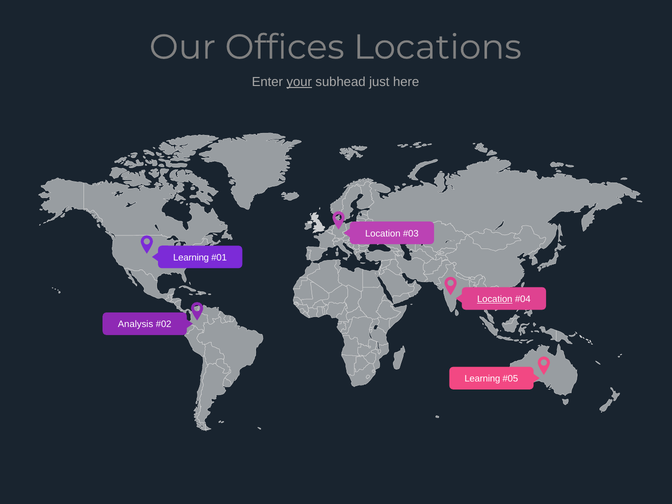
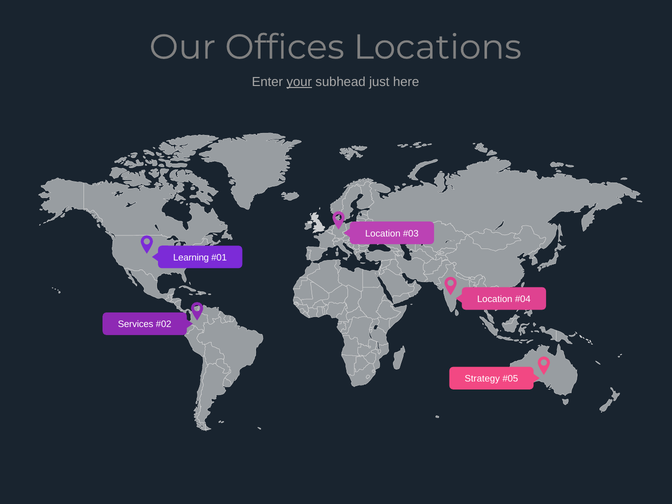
Location underline: present -> none (495, 299)
Analysis: Analysis -> Services (136, 324)
Learning: Learning -> Strategy (482, 379)
